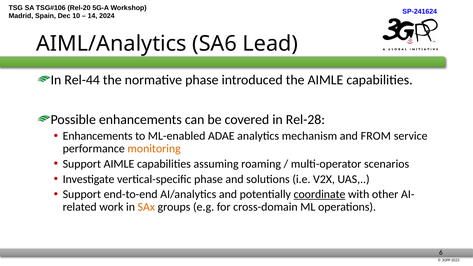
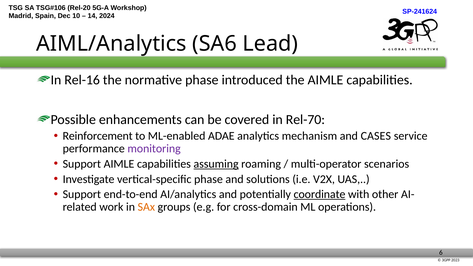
Rel-44: Rel-44 -> Rel-16 (82, 80)
Rel-28: Rel-28 -> Rel-70 (305, 120)
Enhancements: Enhancements -> Reinforcement (98, 136)
FROM: FROM -> CASES (376, 136)
monitoring colour: orange -> purple (154, 149)
assuming underline: none -> present (216, 164)
